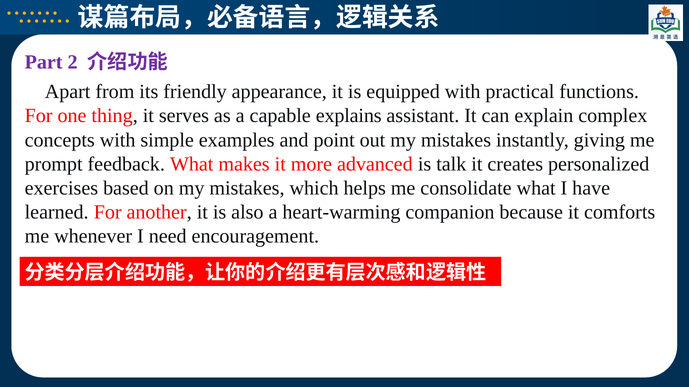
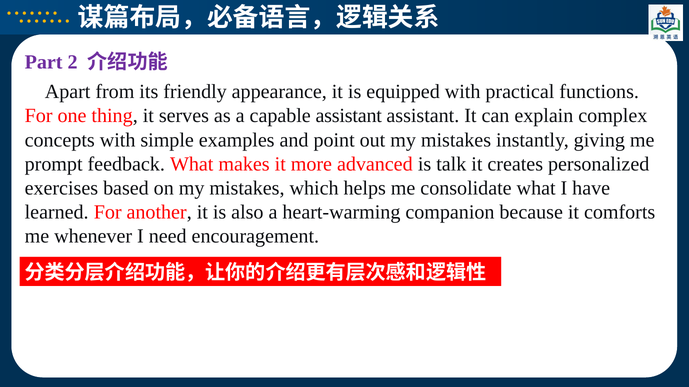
capable explains: explains -> assistant (349, 116)
